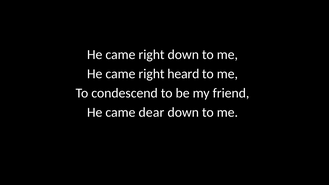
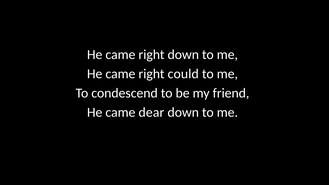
heard: heard -> could (183, 74)
